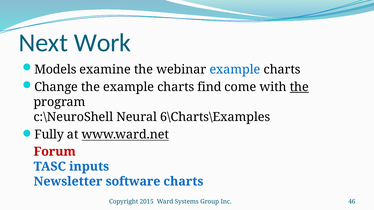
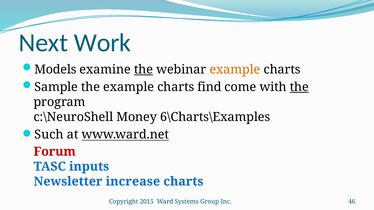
the underline: none -> present (144, 70)
example colour: blue -> orange (235, 70)
Change: Change -> Sample (56, 87)
Neural: Neural -> Money (137, 117)
Fully: Fully -> Such (49, 135)
software: software -> increase (133, 182)
